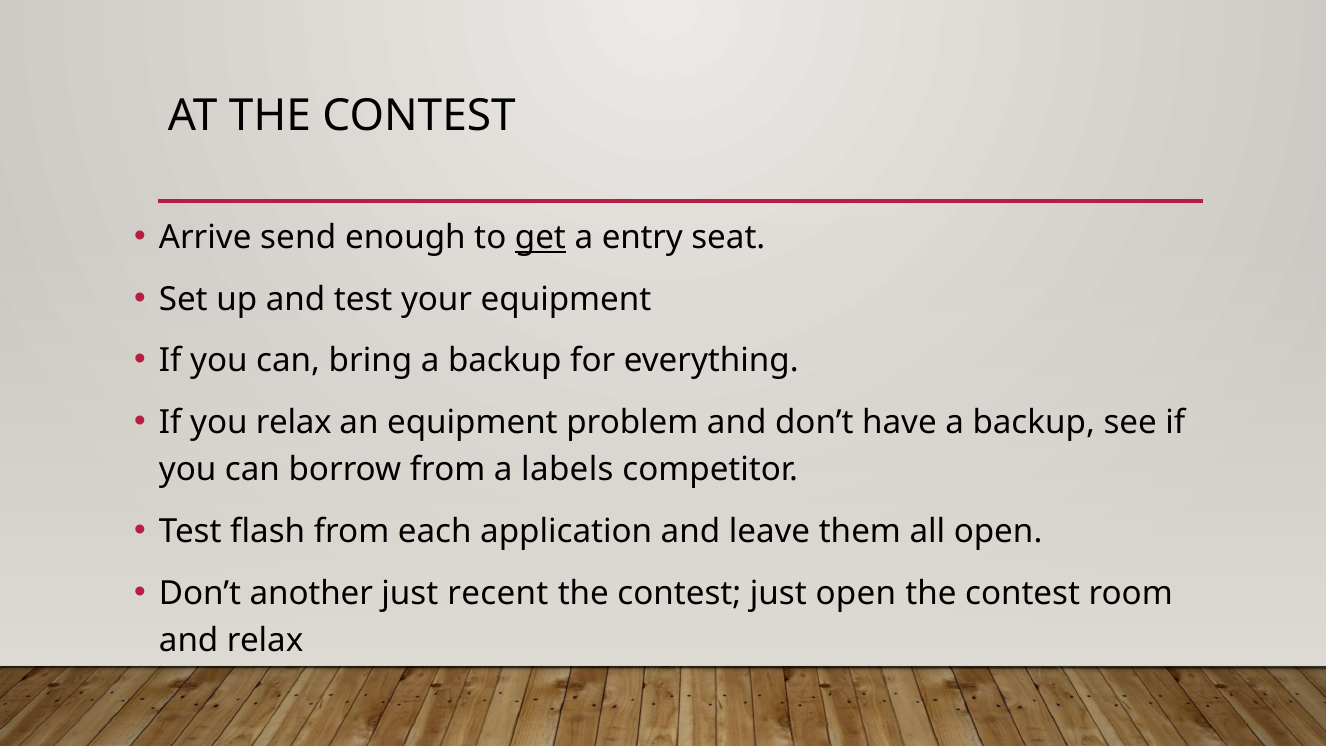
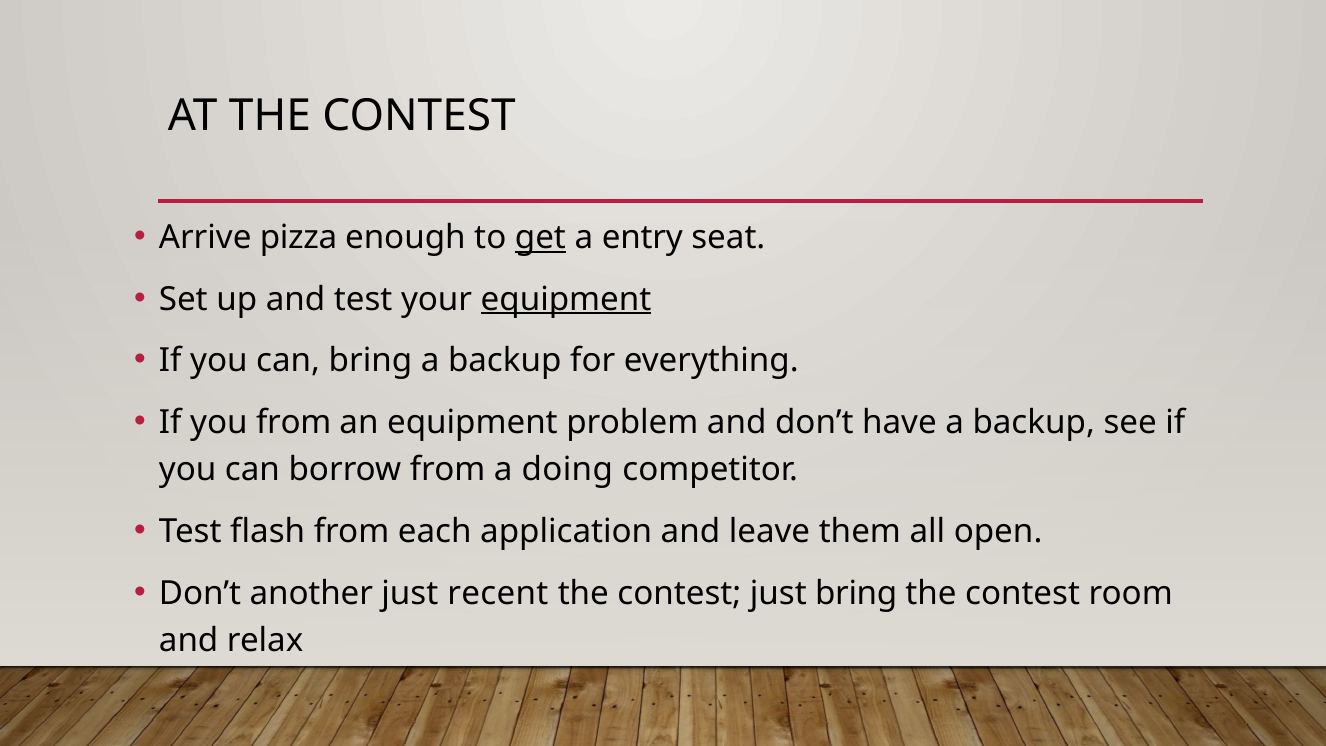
send: send -> pizza (298, 237)
equipment underline: none -> present (566, 299)
you relax: relax -> from (294, 422)
labels: labels -> doing (567, 470)
just open: open -> bring (856, 593)
